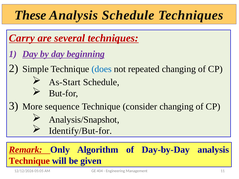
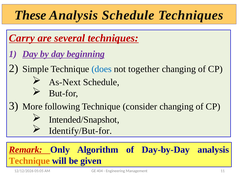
repeated: repeated -> together (144, 69)
As-Start: As-Start -> As-Next (65, 82)
sequence: sequence -> following (62, 107)
Analysis/Snapshot: Analysis/Snapshot -> Intended/Snapshot (84, 120)
Technique colour: red -> orange (29, 161)
